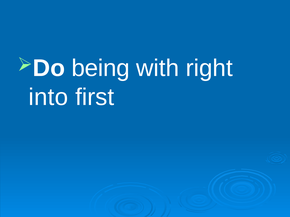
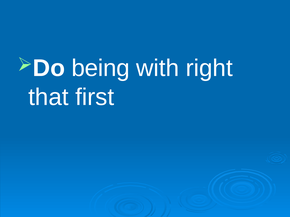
into: into -> that (48, 97)
